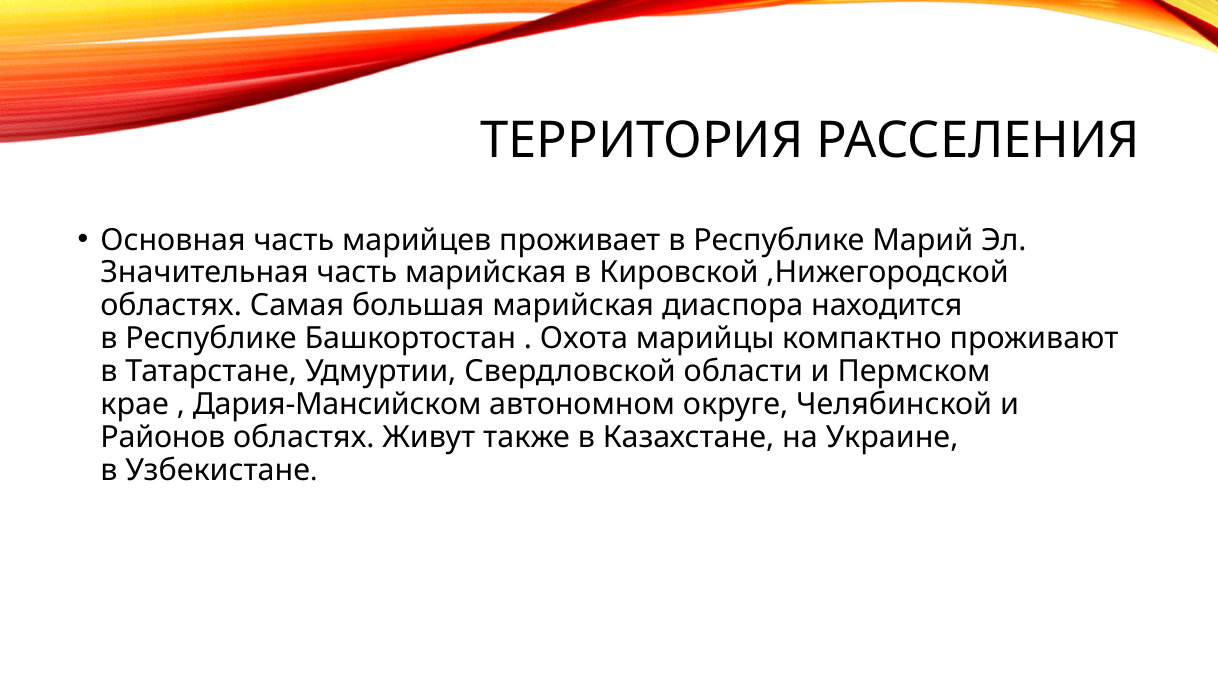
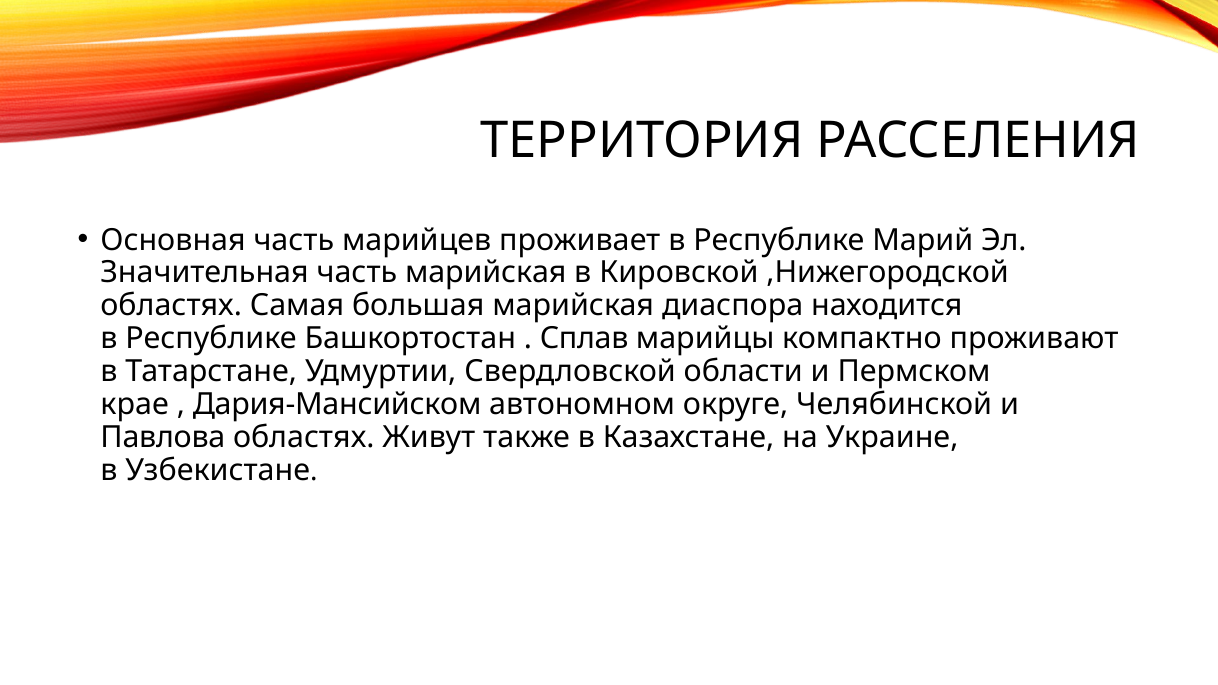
Охота: Охота -> Сплав (584, 339)
Районов: Районов -> Павлова (163, 437)
